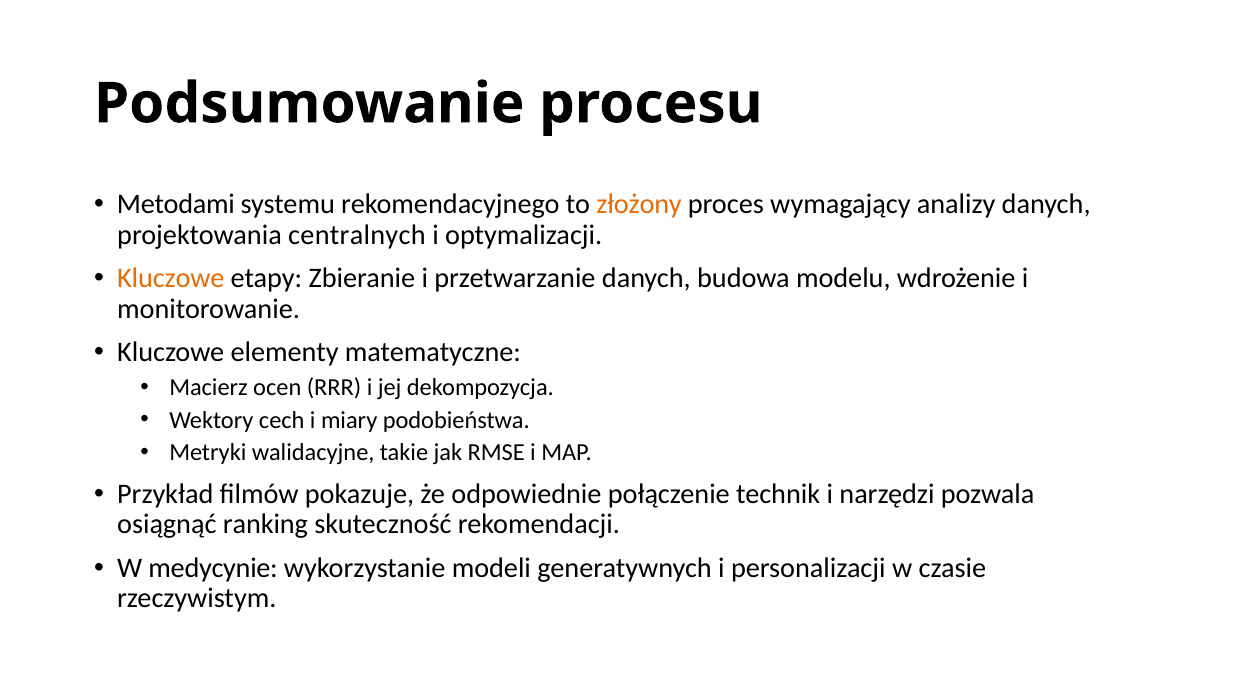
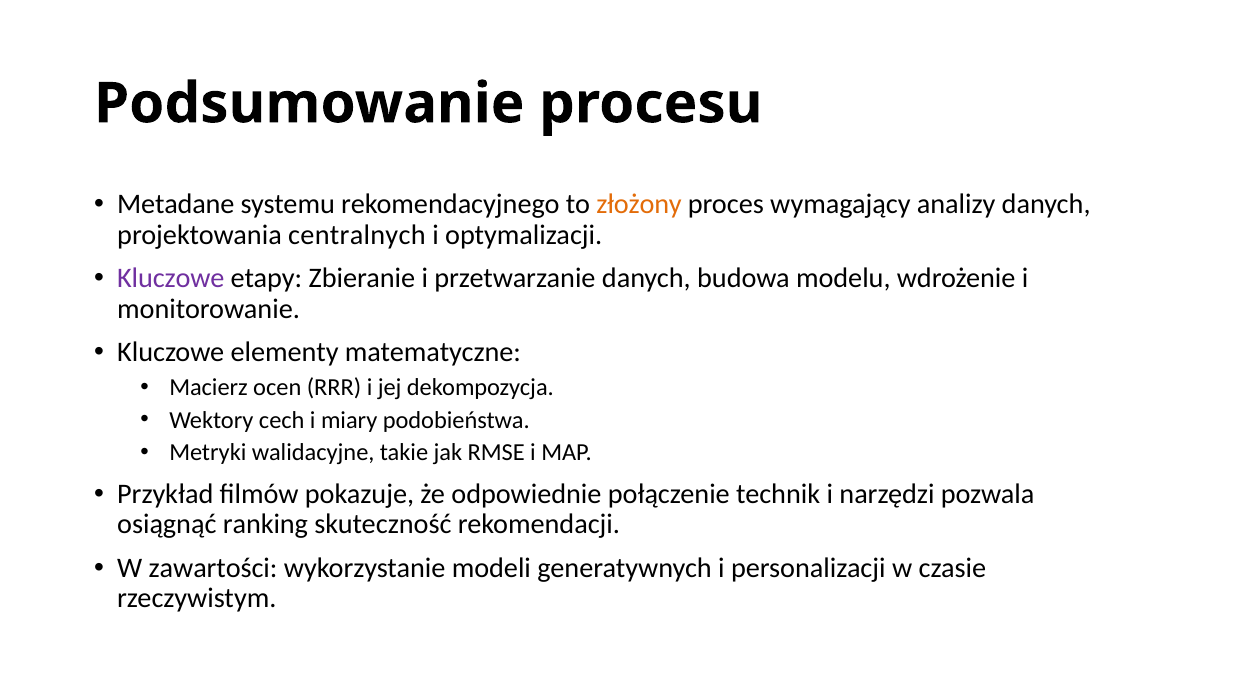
Metodami: Metodami -> Metadane (176, 204)
Kluczowe colour: orange -> purple (171, 278)
medycynie: medycynie -> zawartości (213, 568)
